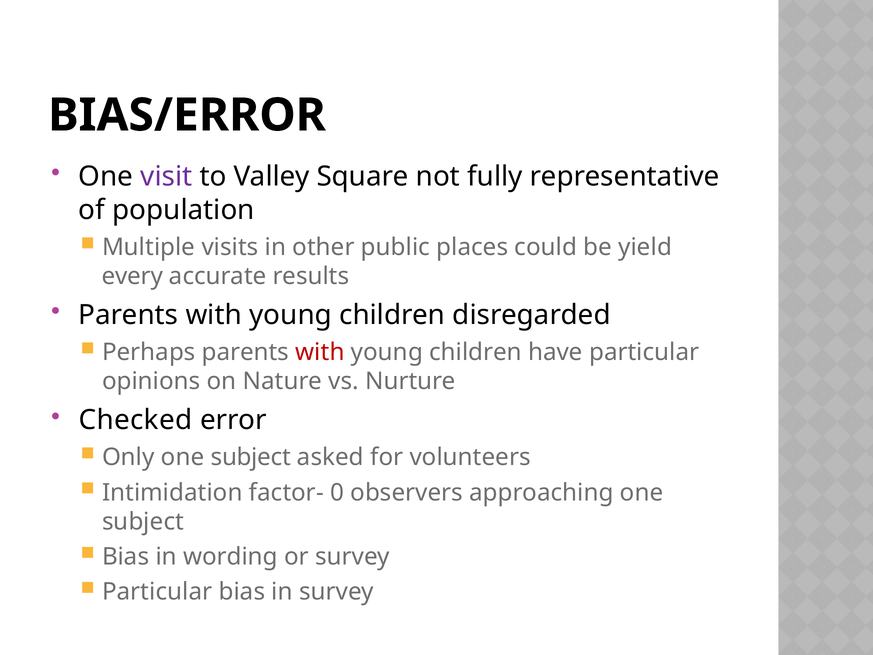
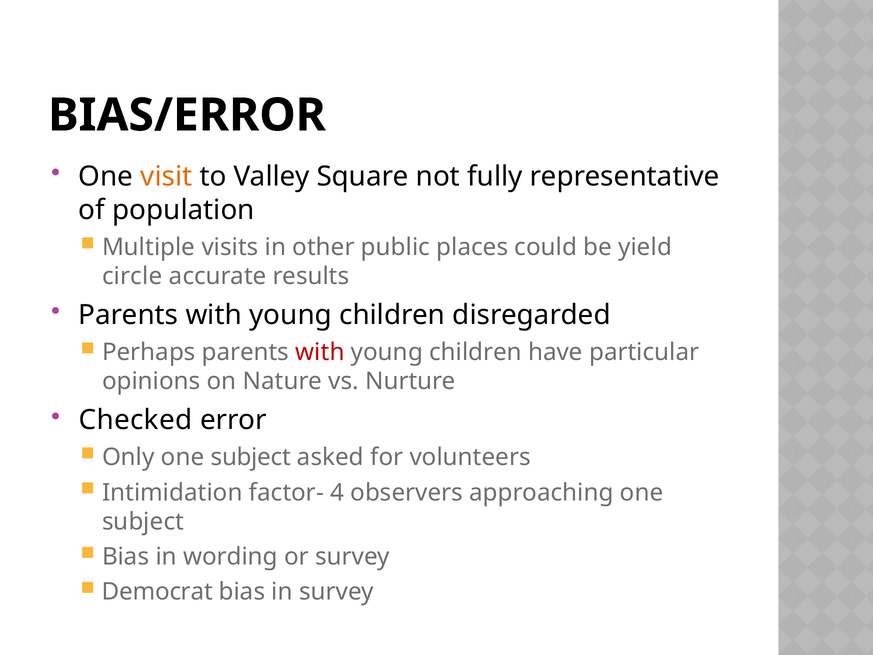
visit colour: purple -> orange (166, 177)
every: every -> circle (132, 276)
0: 0 -> 4 (337, 492)
Particular: Particular -> Democrat (157, 592)
